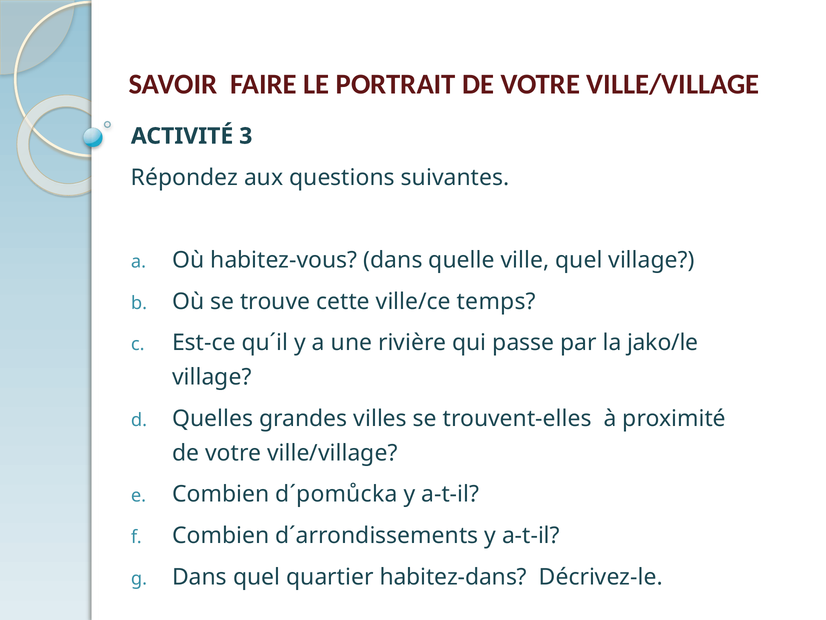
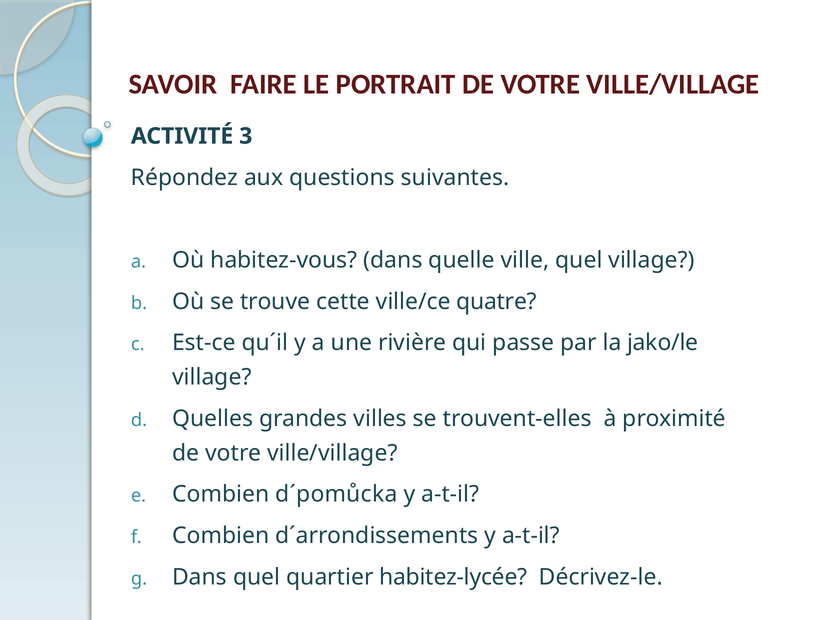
temps: temps -> quatre (497, 301)
habitez-dans: habitez-dans -> habitez-lycée (453, 577)
